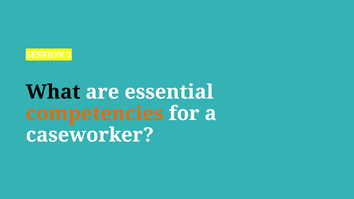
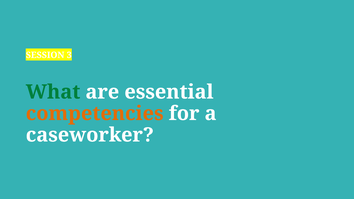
What colour: black -> green (53, 92)
